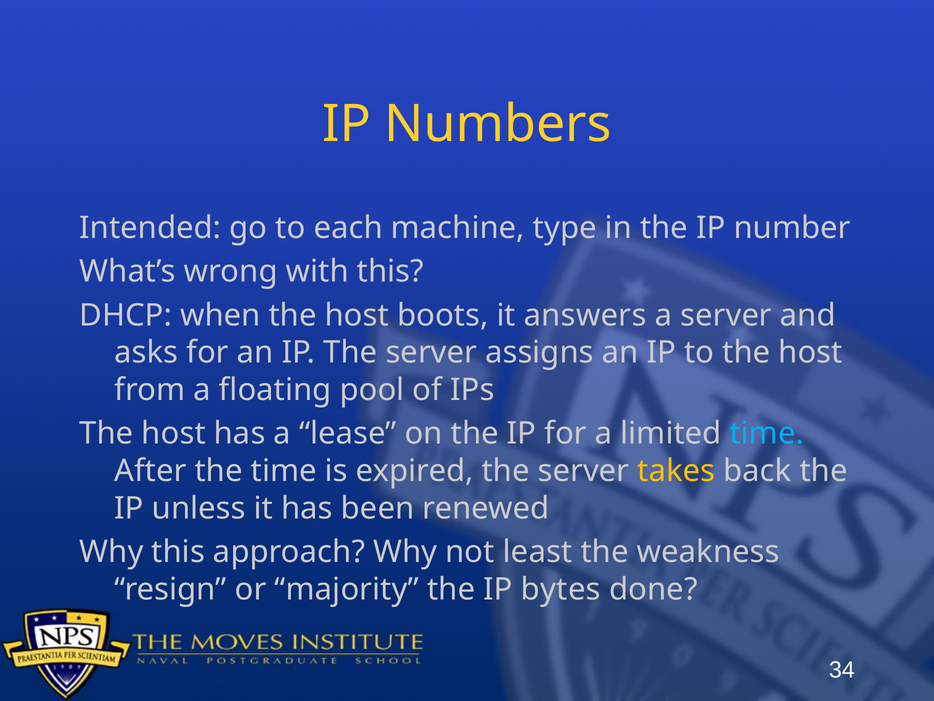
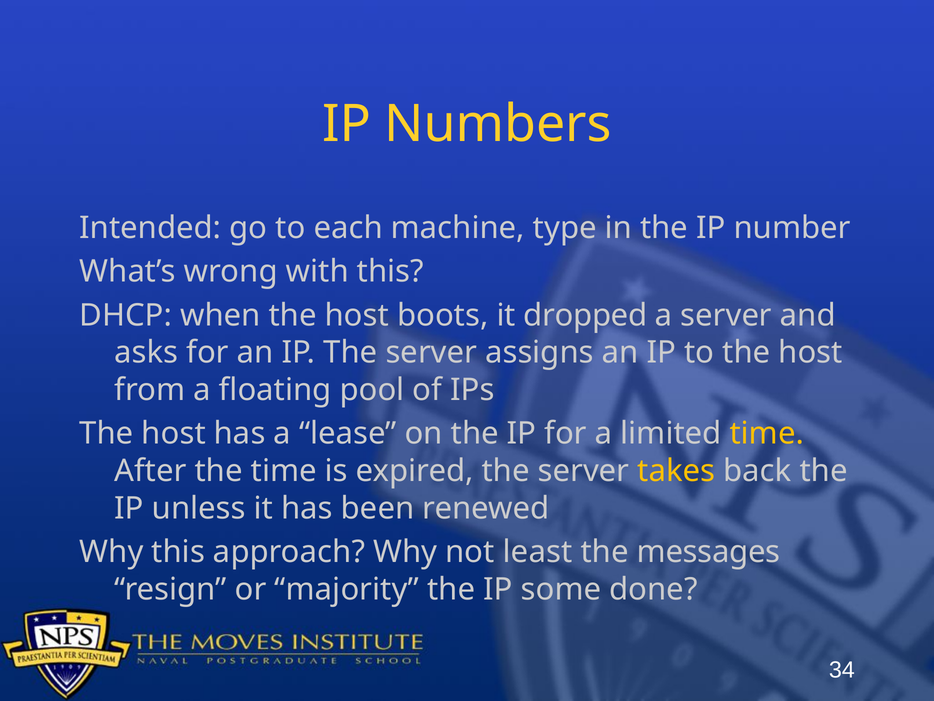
answers: answers -> dropped (585, 315)
time colour: light blue -> yellow (767, 433)
weakness: weakness -> messages (709, 552)
bytes: bytes -> some (561, 589)
